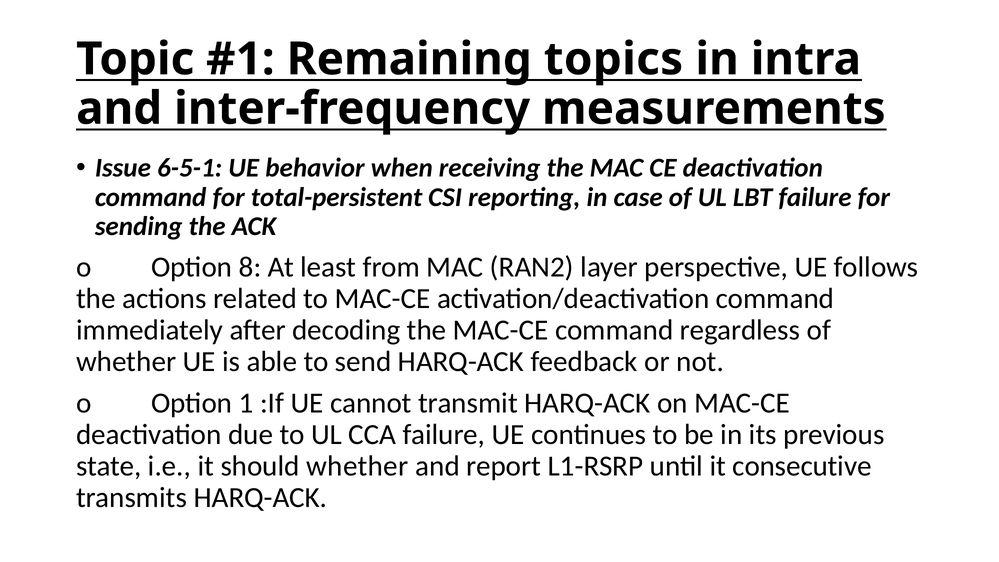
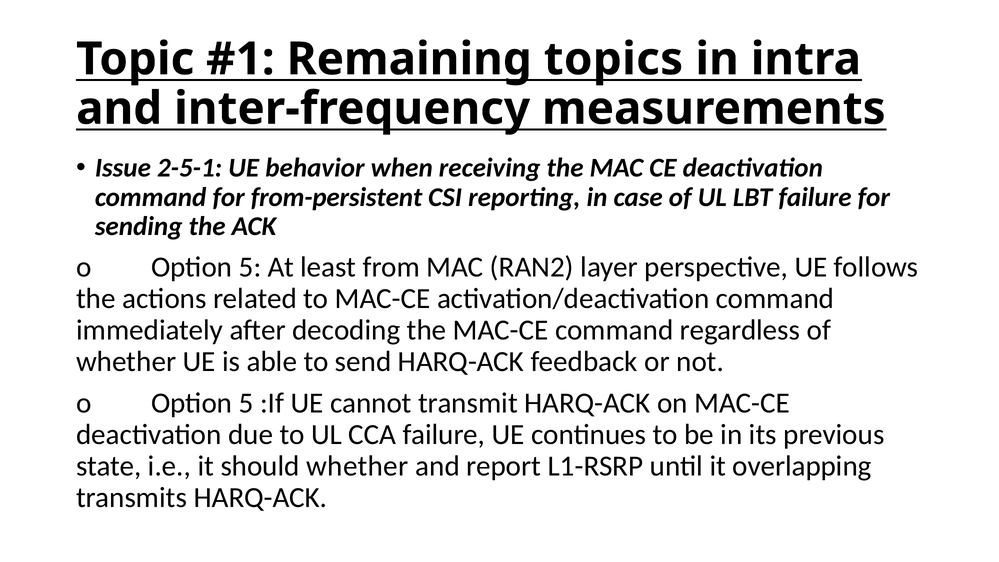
6-5-1: 6-5-1 -> 2-5-1 (190, 168)
total-persistent: total-persistent -> from-persistent (337, 197)
8: 8 -> 5 (250, 267)
1: 1 -> 5 (246, 403)
consecutive: consecutive -> overlapping (802, 466)
